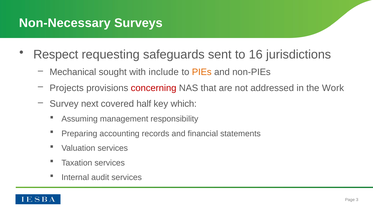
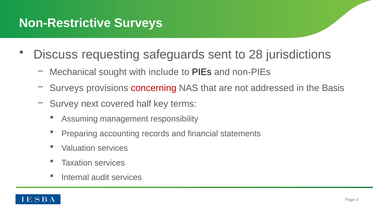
Non-Necessary: Non-Necessary -> Non-Restrictive (65, 23)
Respect: Respect -> Discuss (56, 54)
16: 16 -> 28 (256, 54)
PIEs colour: orange -> black (202, 72)
Projects: Projects -> Surveys (67, 88)
Work: Work -> Basis (333, 88)
which: which -> terms (184, 104)
